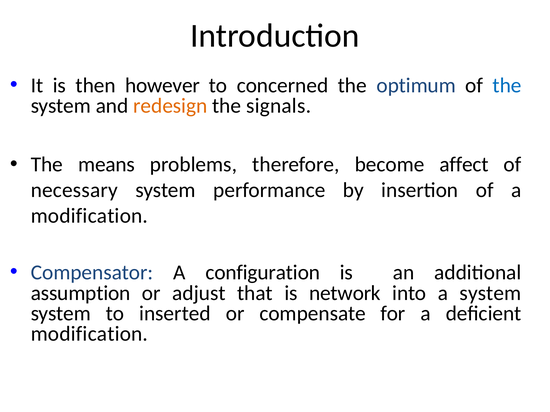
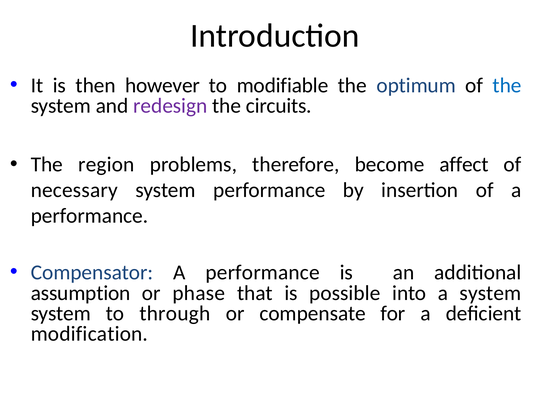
concerned: concerned -> modifiable (283, 85)
redesign colour: orange -> purple (170, 106)
signals: signals -> circuits (279, 106)
means: means -> region (106, 165)
modification: modification -> performance (89, 216)
Compensator A configuration: configuration -> performance (263, 273)
adjust: adjust -> phase (199, 293)
network: network -> possible (345, 293)
inserted: inserted -> through (175, 314)
